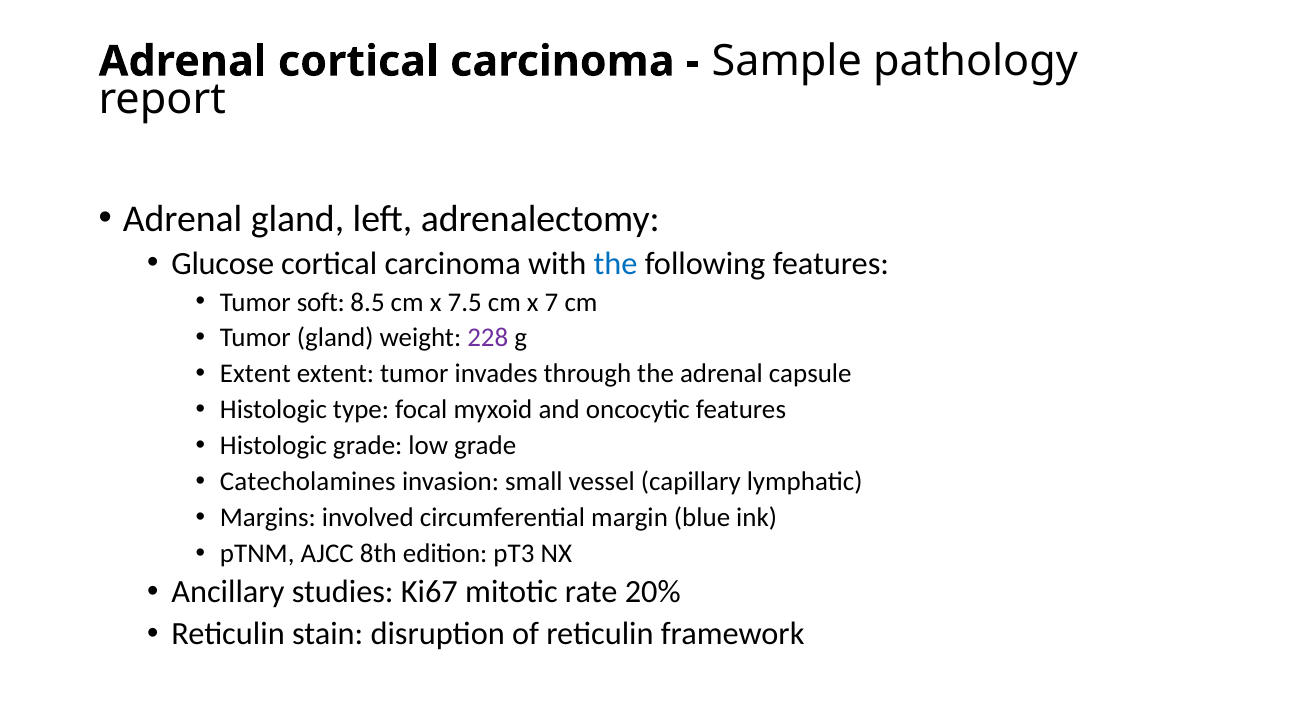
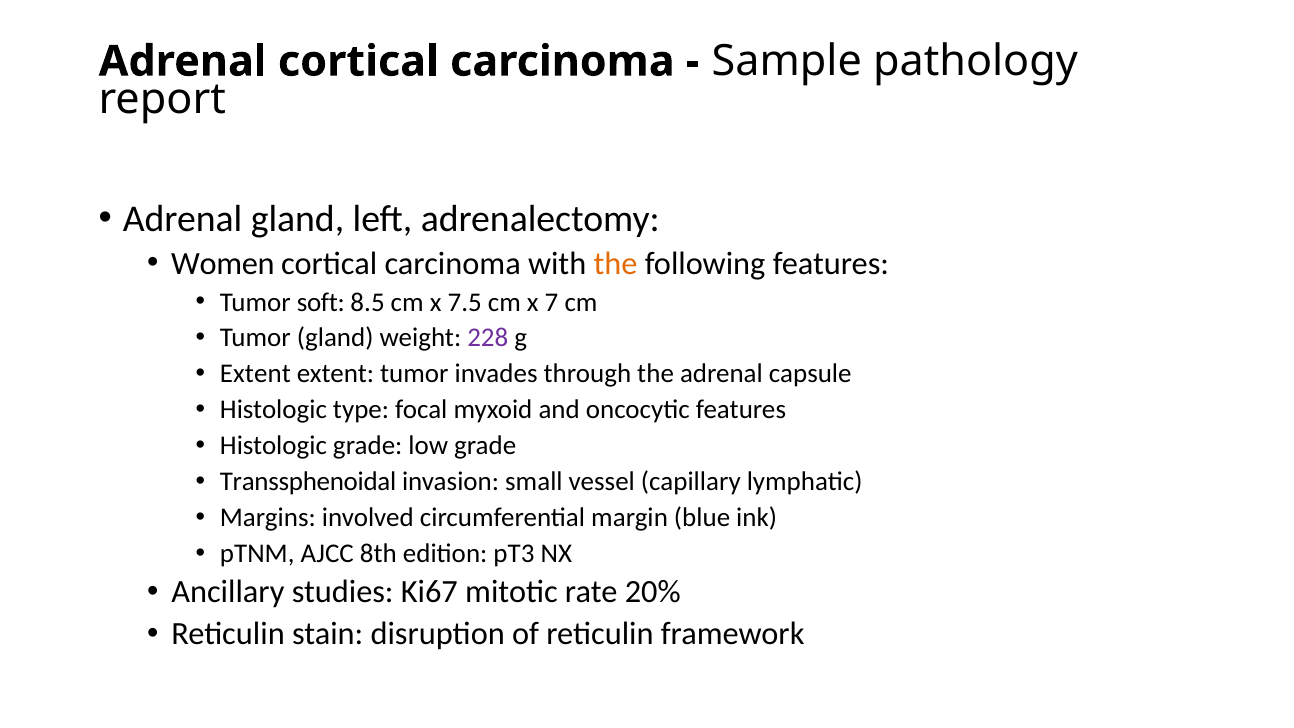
Glucose: Glucose -> Women (223, 263)
the colour: blue -> orange (616, 263)
Catecholamines: Catecholamines -> Transsphenoidal (308, 482)
